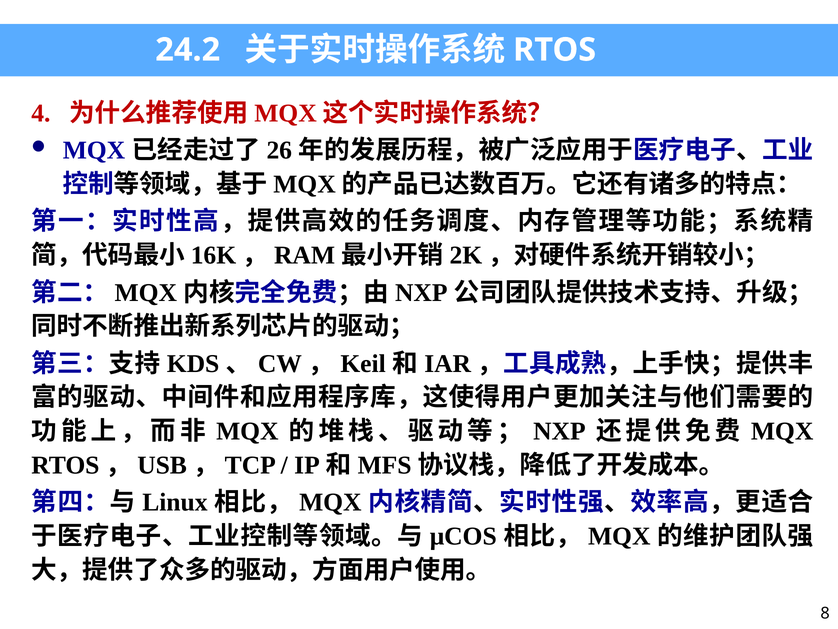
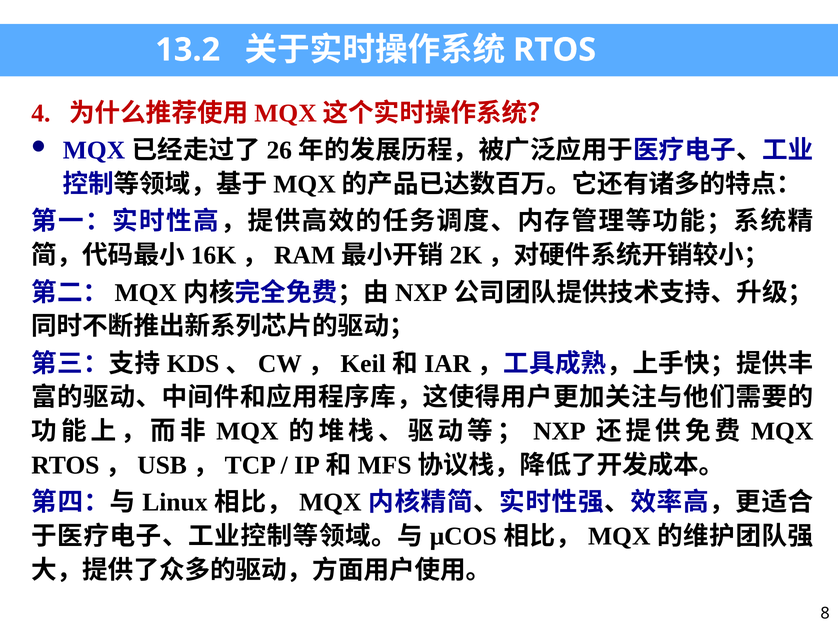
24.2: 24.2 -> 13.2 (188, 50)
